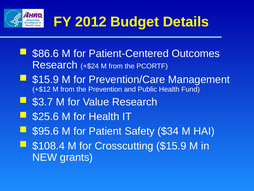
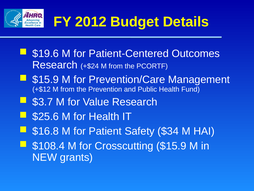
$86.6: $86.6 -> $19.6 (46, 53)
$95.6: $95.6 -> $16.8 (46, 131)
